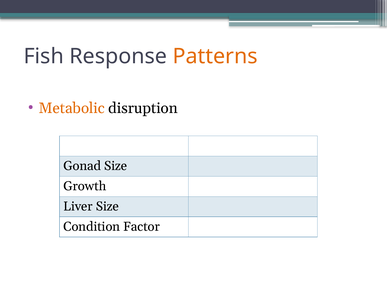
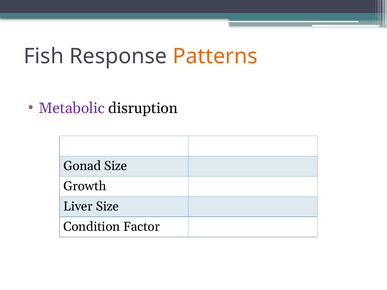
Metabolic colour: orange -> purple (72, 108)
